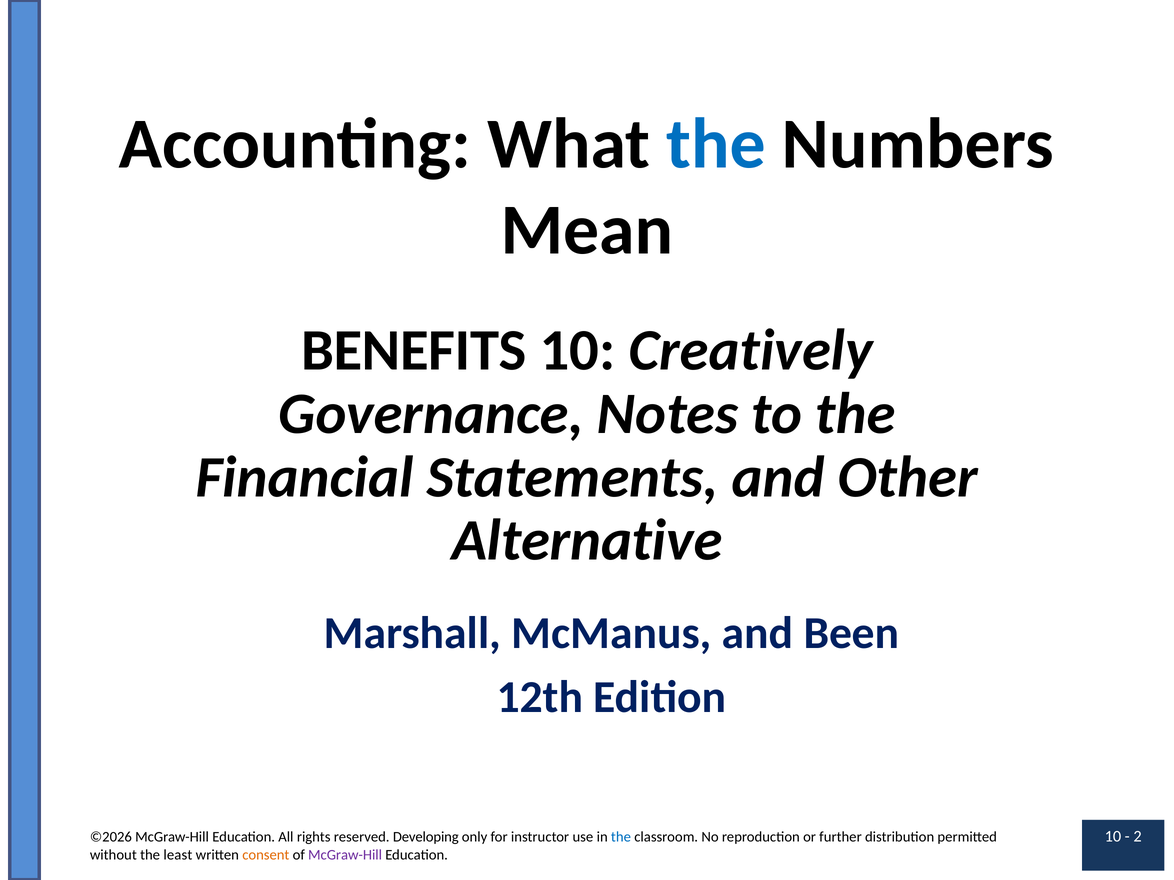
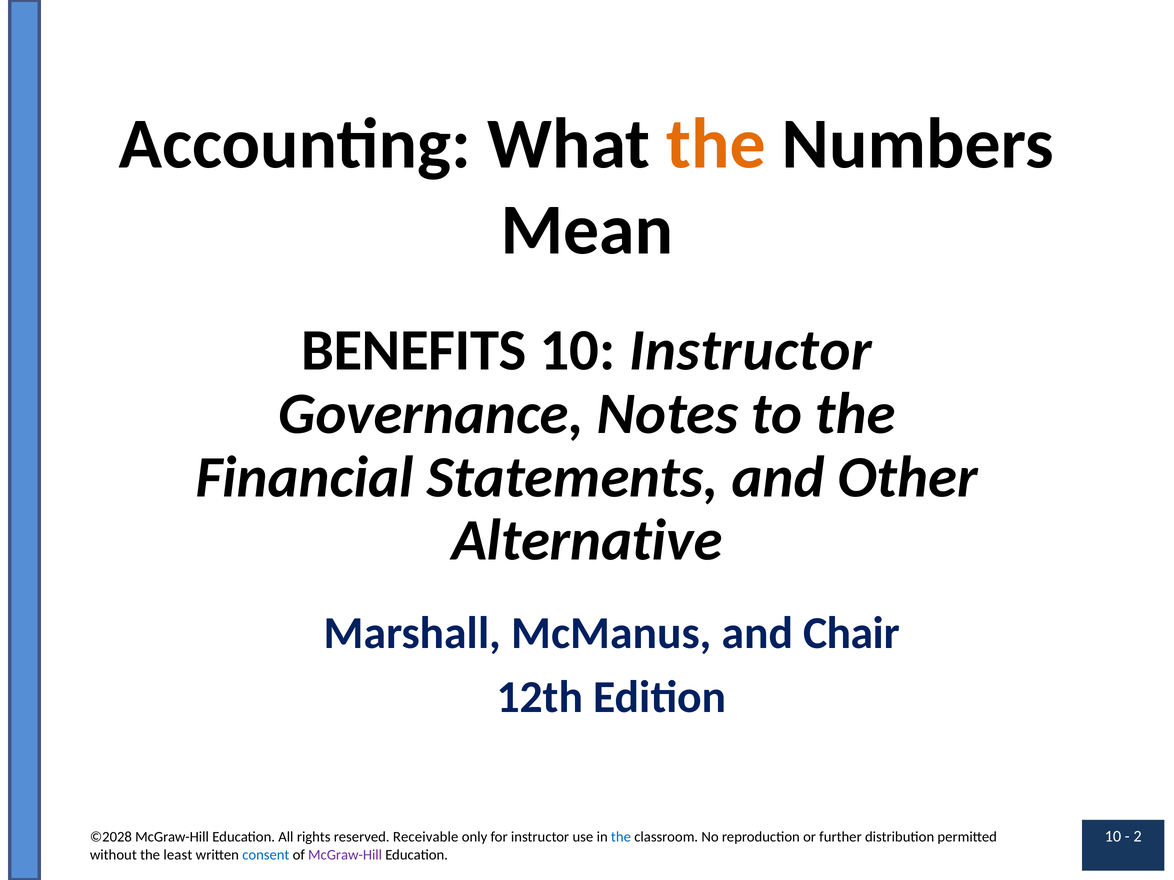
the colour: blue -> orange (716, 144)
10 Creatively: Creatively -> Instructor (751, 351)
Been: Been -> Chair (851, 634)
©2026: ©2026 -> ©2028 (111, 838)
Developing: Developing -> Receivable (426, 838)
consent colour: orange -> blue (266, 855)
